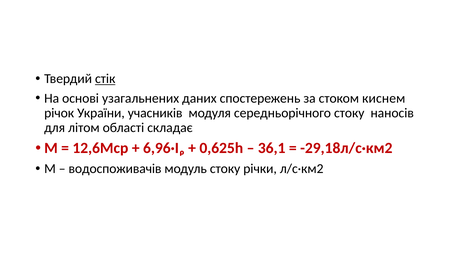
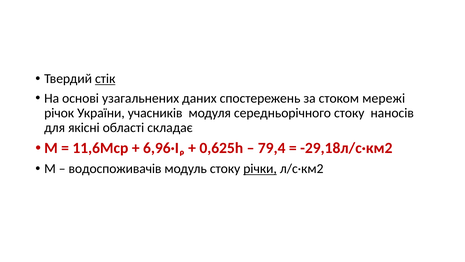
киснем: киснем -> мережі (384, 98)
літом: літом -> якісні (84, 127)
12,6Мср: 12,6Мср -> 11,6Мср (100, 148)
36,1: 36,1 -> 79,4 (272, 148)
річки underline: none -> present (260, 169)
